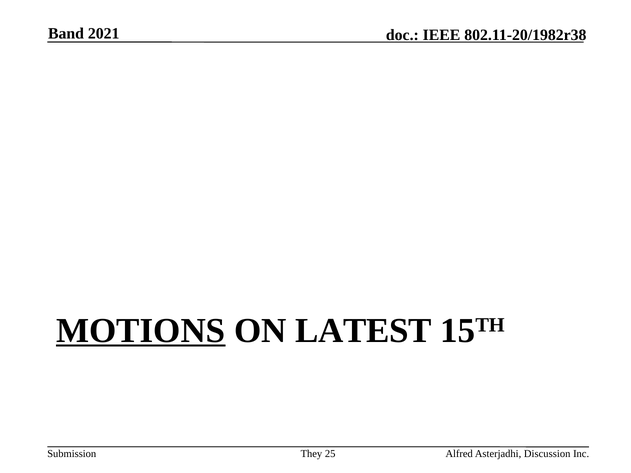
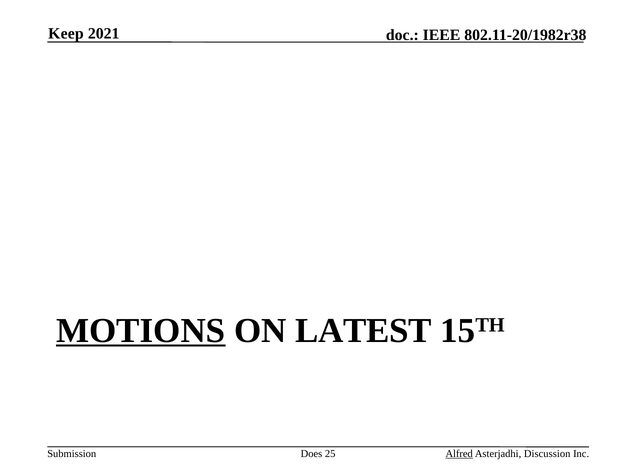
Band: Band -> Keep (66, 33)
They: They -> Does (311, 454)
Alfred underline: none -> present (459, 454)
